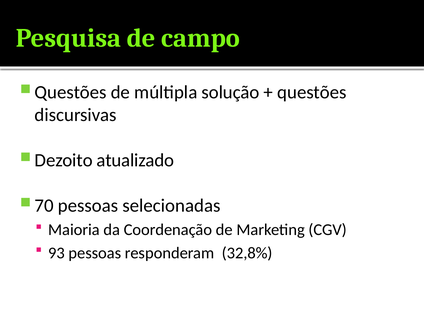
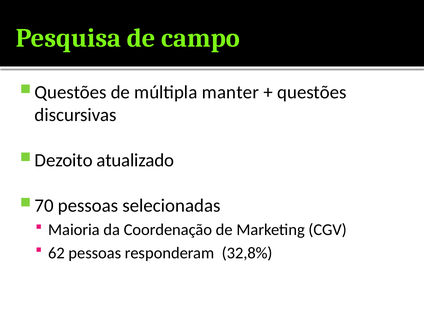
solução: solução -> manter (230, 92)
93: 93 -> 62 (56, 253)
